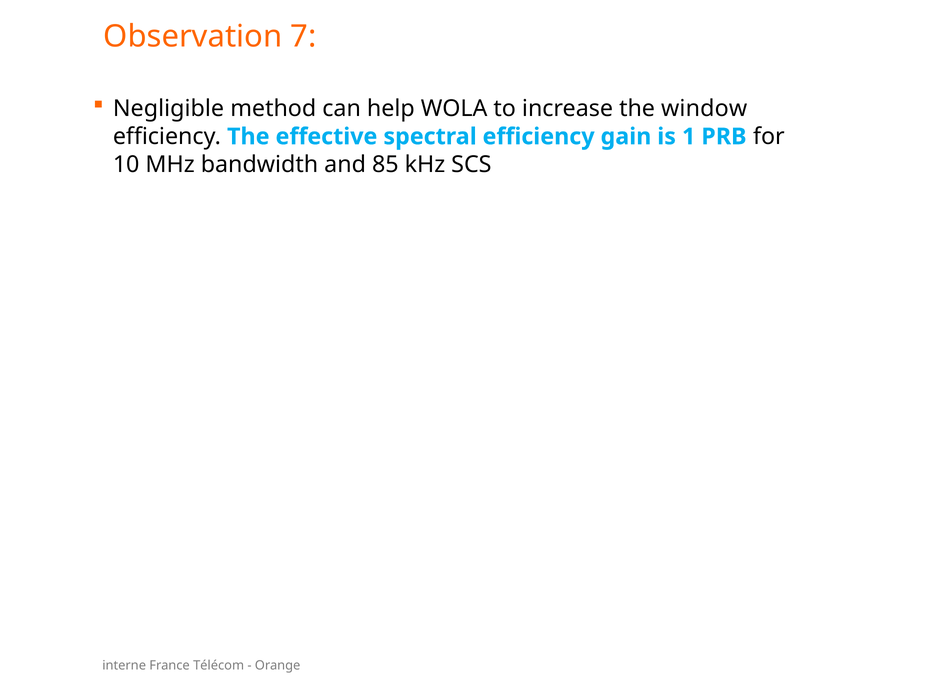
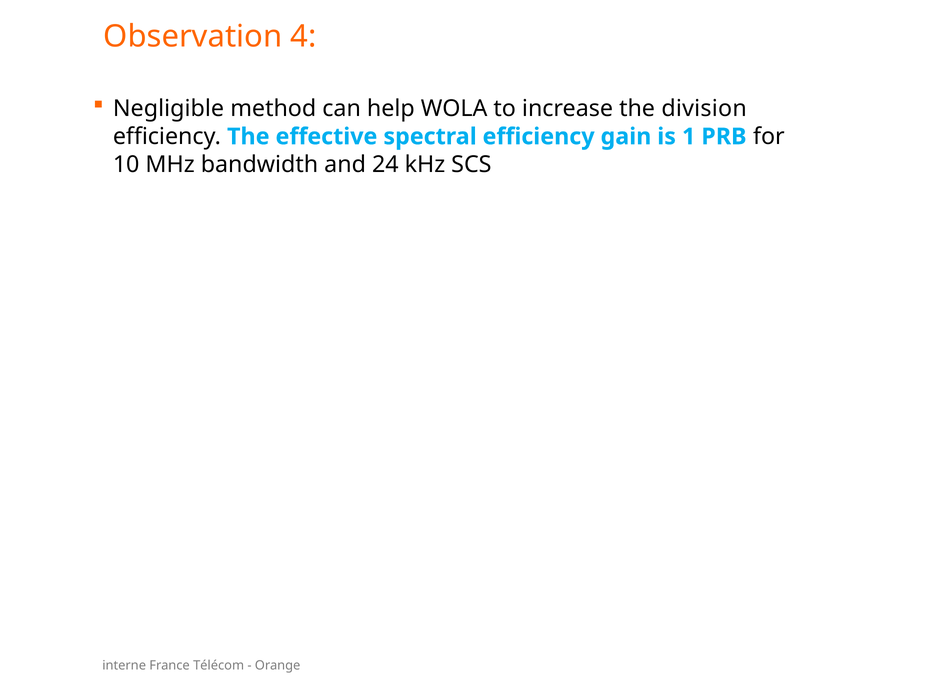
7: 7 -> 4 (303, 36)
window: window -> division (704, 109)
85: 85 -> 24 (385, 165)
